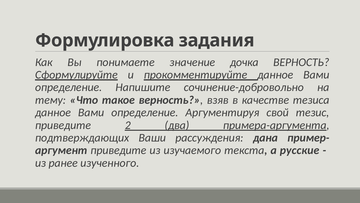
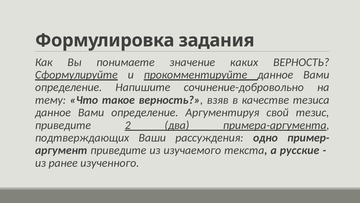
дочка: дочка -> каких (244, 62)
дана: дана -> одно (265, 137)
